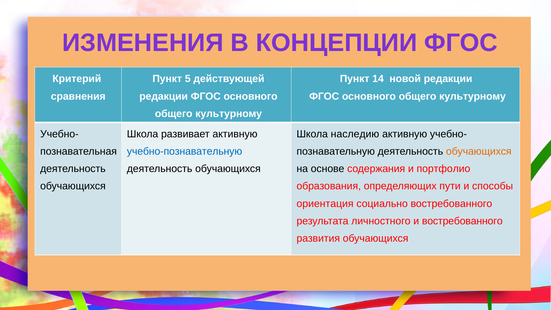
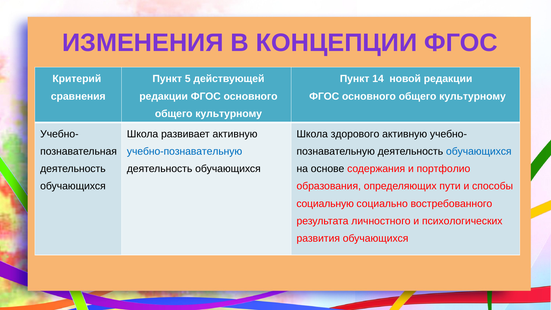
наследию: наследию -> здорового (355, 134)
обучающихся colour: orange -> blue (479, 152)
ориентация: ориентация -> социальную (325, 204)
и востребованного: востребованного -> психологических (462, 221)
